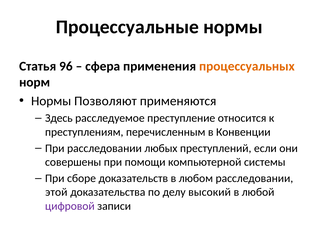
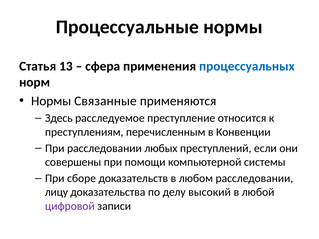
96: 96 -> 13 (66, 66)
процессуальных colour: orange -> blue (247, 66)
Позволяют: Позволяют -> Связанные (105, 101)
этой: этой -> лицу (56, 192)
